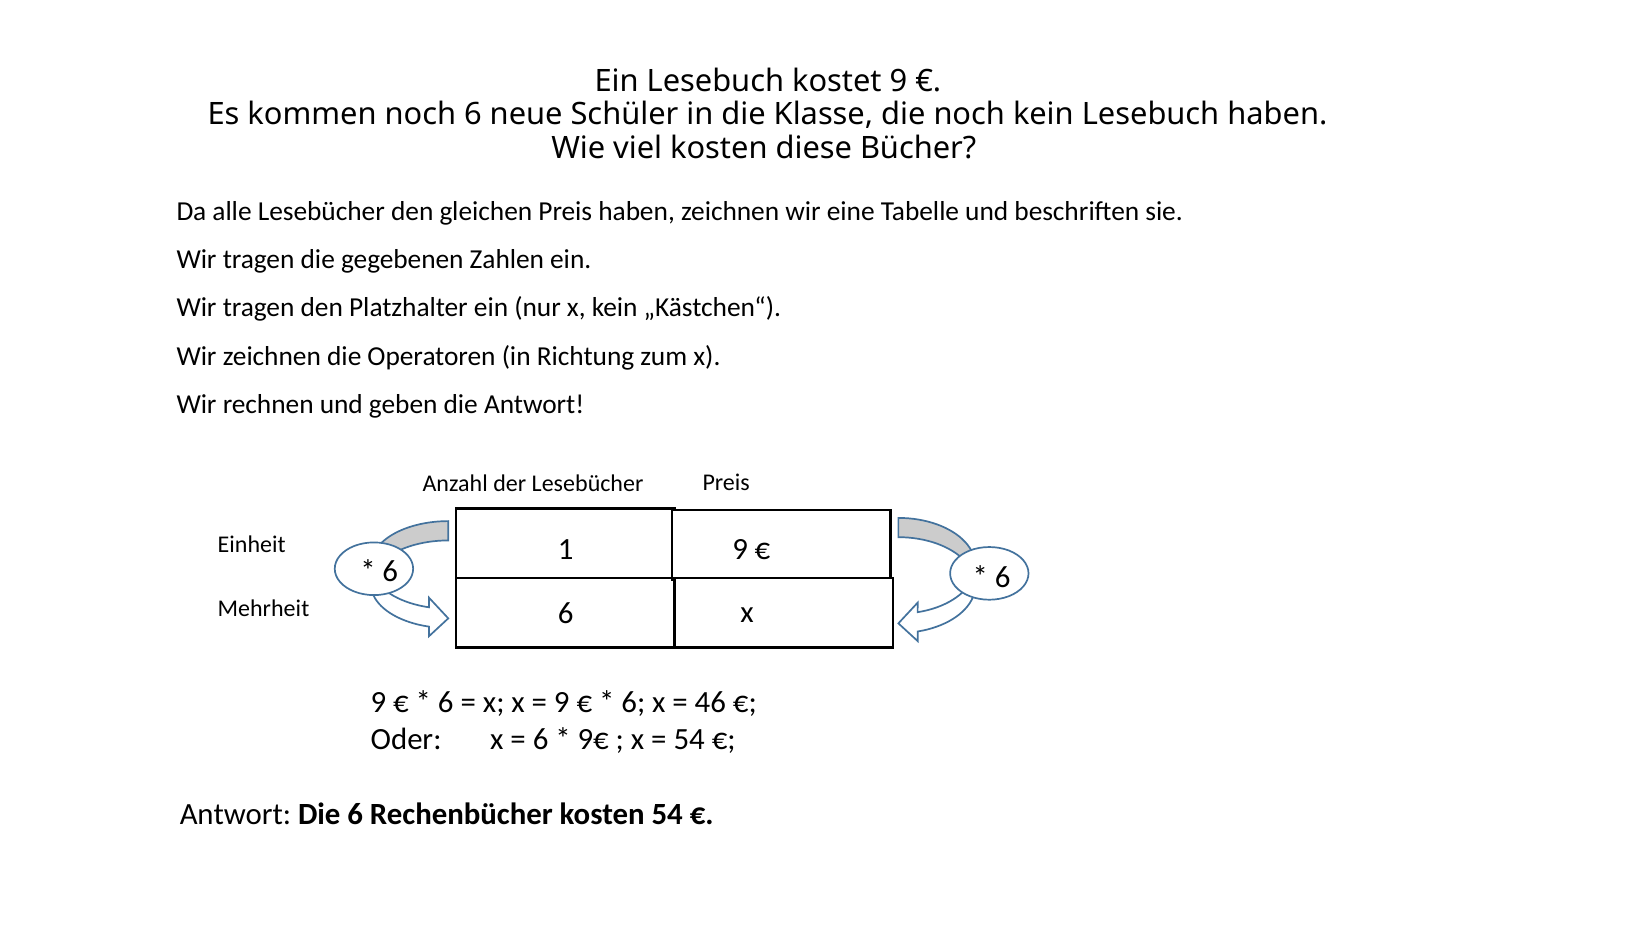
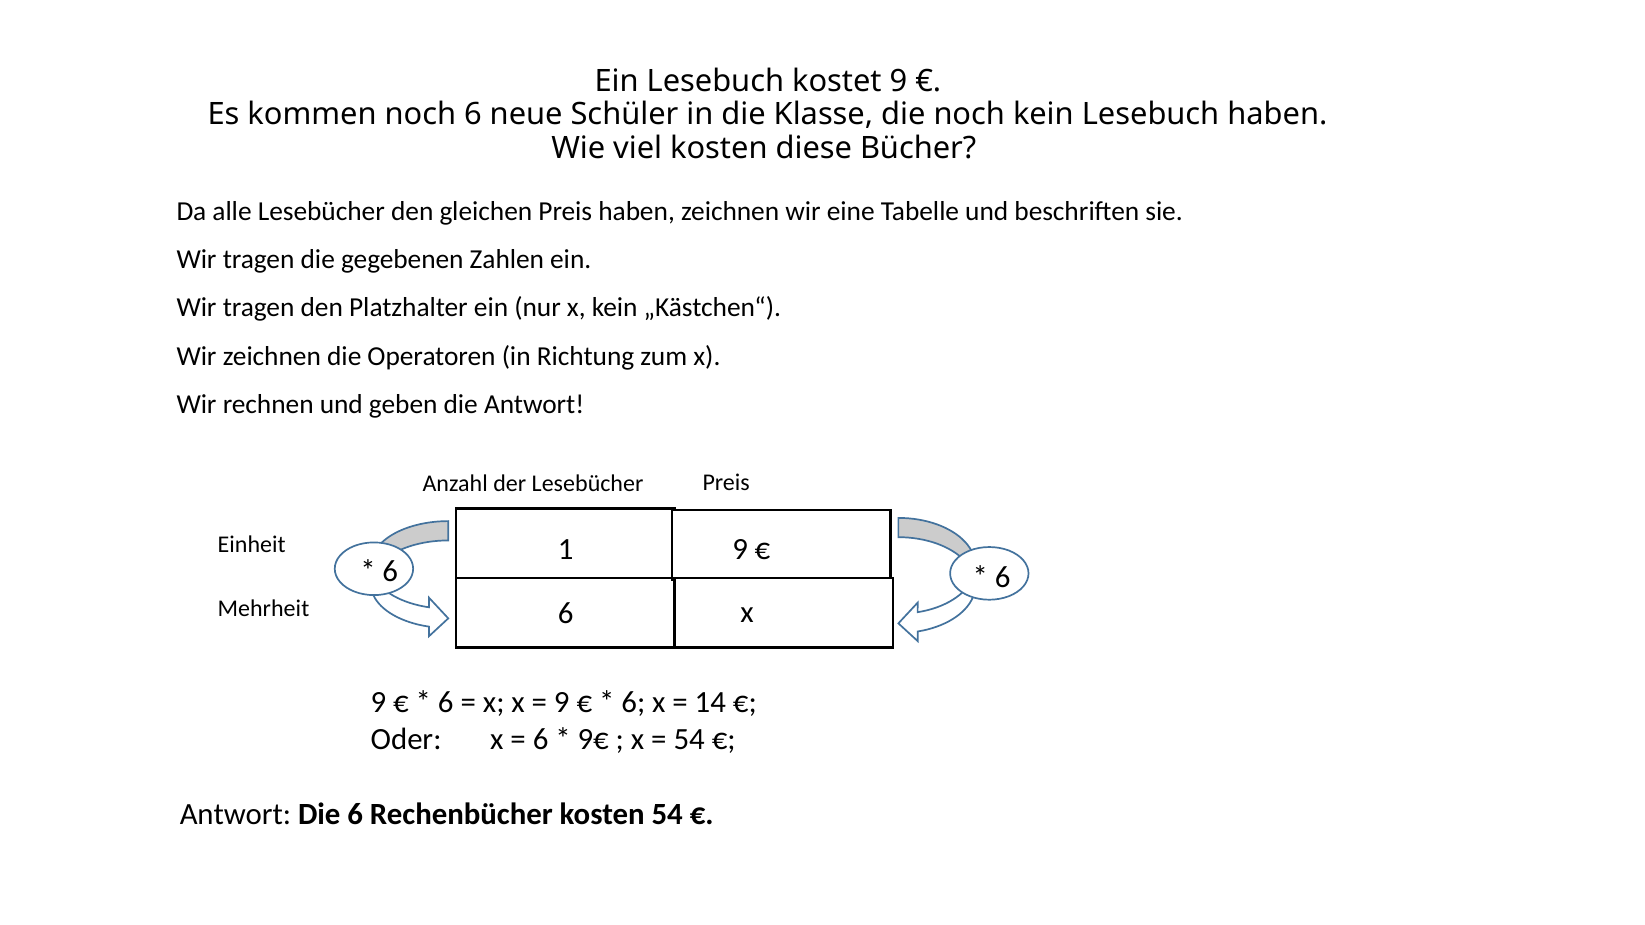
46: 46 -> 14 (710, 703)
